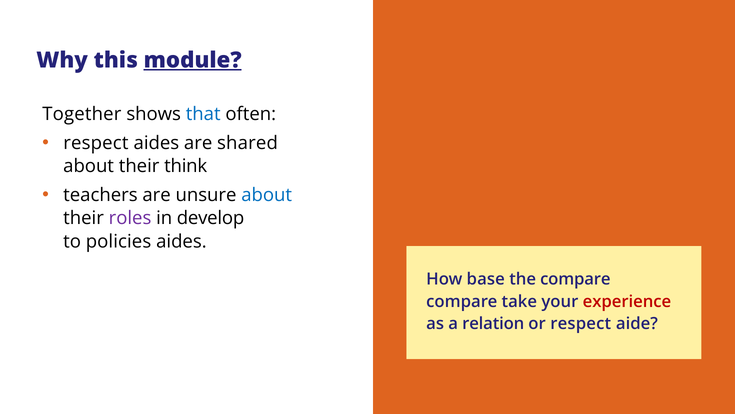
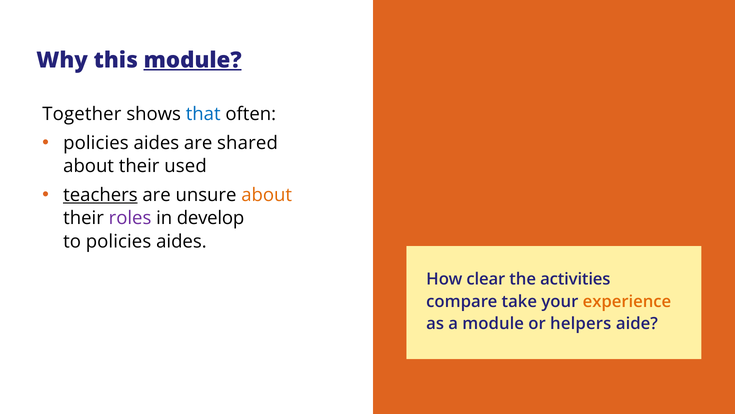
respect: respect -> policies (96, 143)
think: think -> used (185, 166)
teachers underline: none -> present (100, 195)
about colour: blue -> orange (267, 195)
base: base -> clear (486, 279)
the compare: compare -> activities (575, 279)
experience colour: red -> orange (627, 301)
a relation: relation -> module (493, 323)
or respect: respect -> helpers (581, 323)
